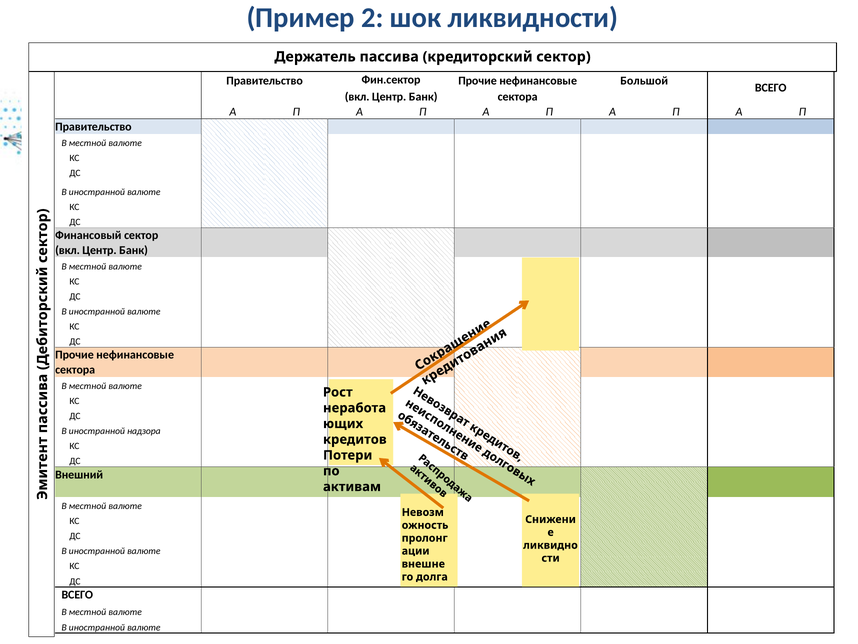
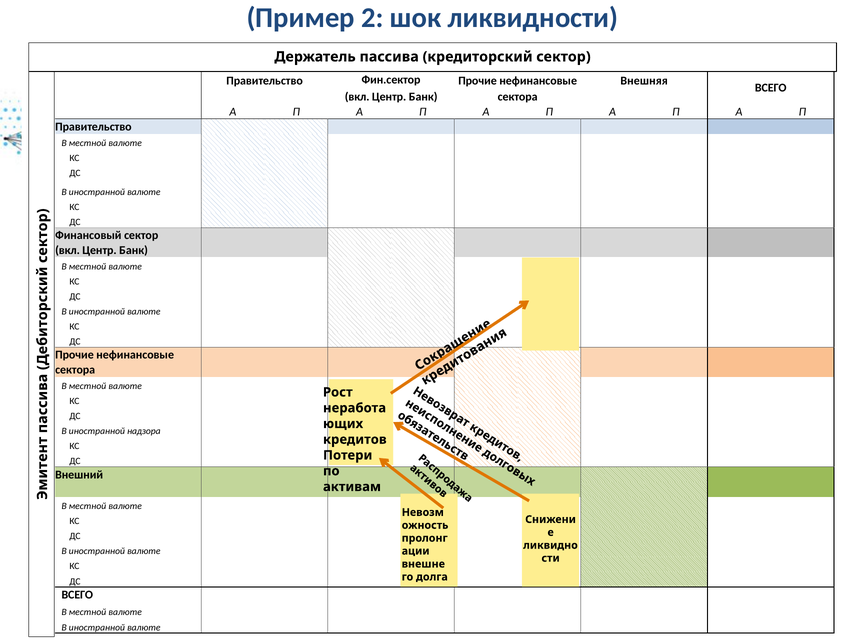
Большой: Большой -> Внешняя (644, 81)
